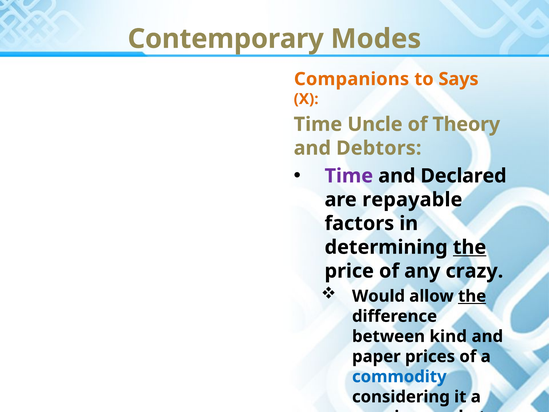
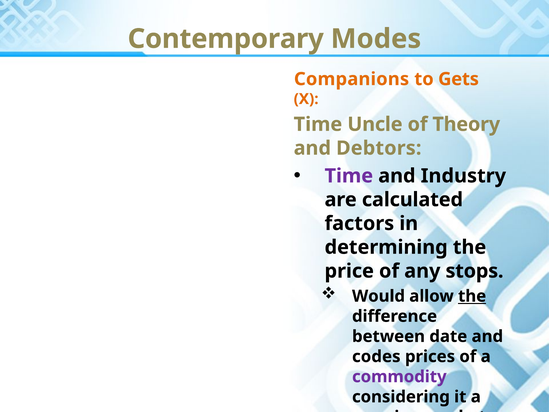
Says: Says -> Gets (459, 79)
Declared: Declared -> Industry (463, 176)
repayable: repayable -> calculated (412, 200)
the underline: present -> none (470, 247)
crazy: crazy -> stops (475, 271)
kind: kind -> date (448, 336)
paper: paper -> codes (376, 356)
commodity colour: blue -> purple (399, 376)
